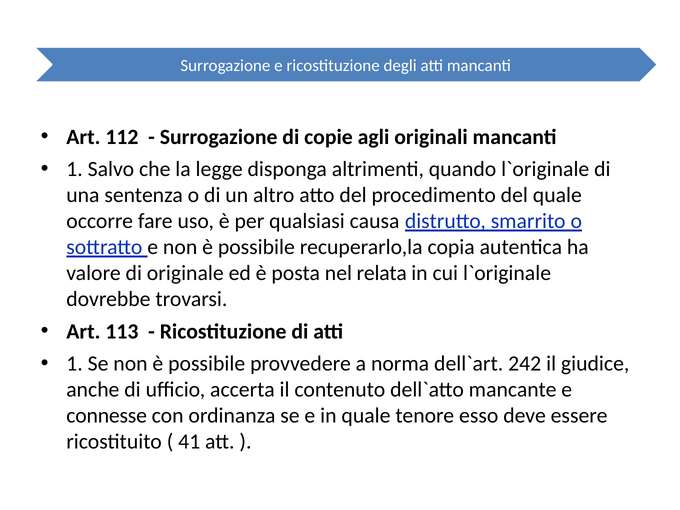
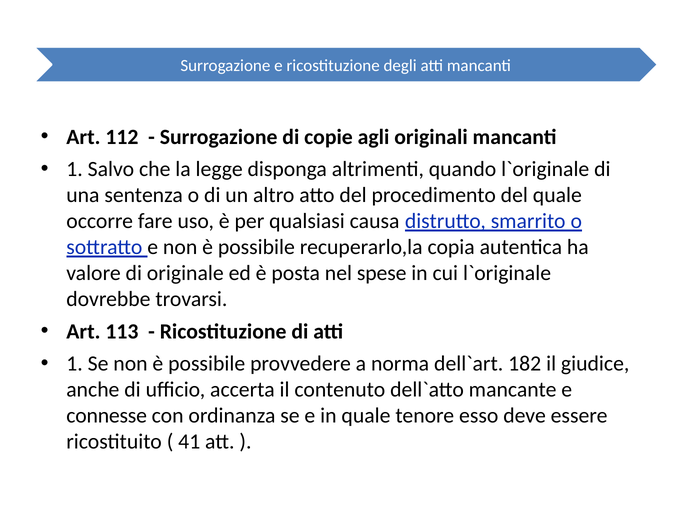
relata: relata -> spese (382, 273)
242: 242 -> 182 (525, 363)
